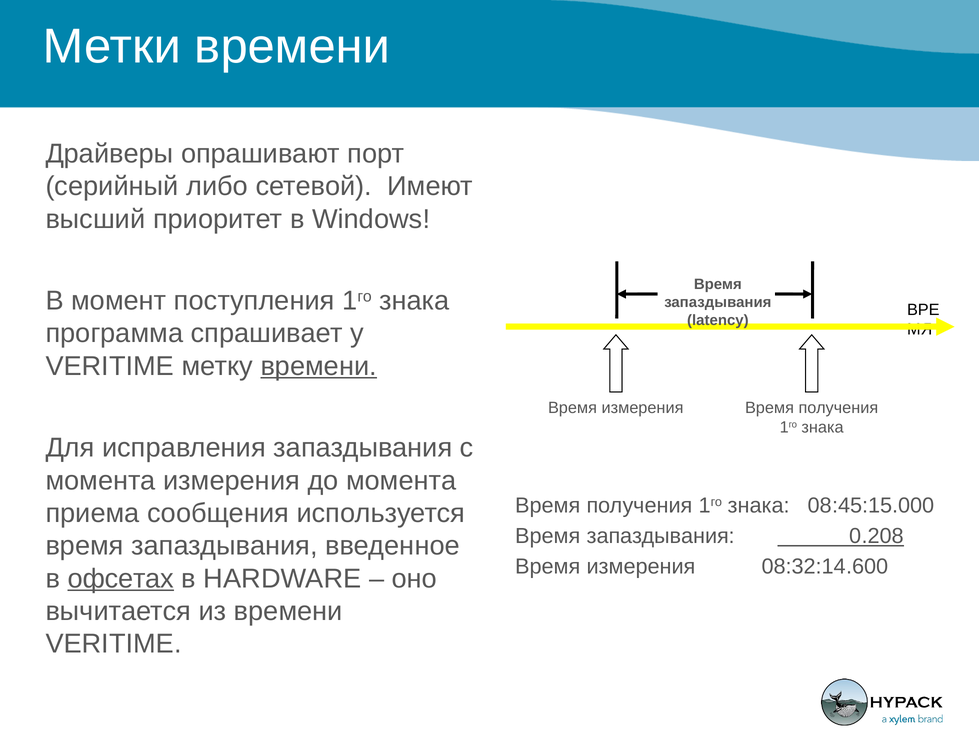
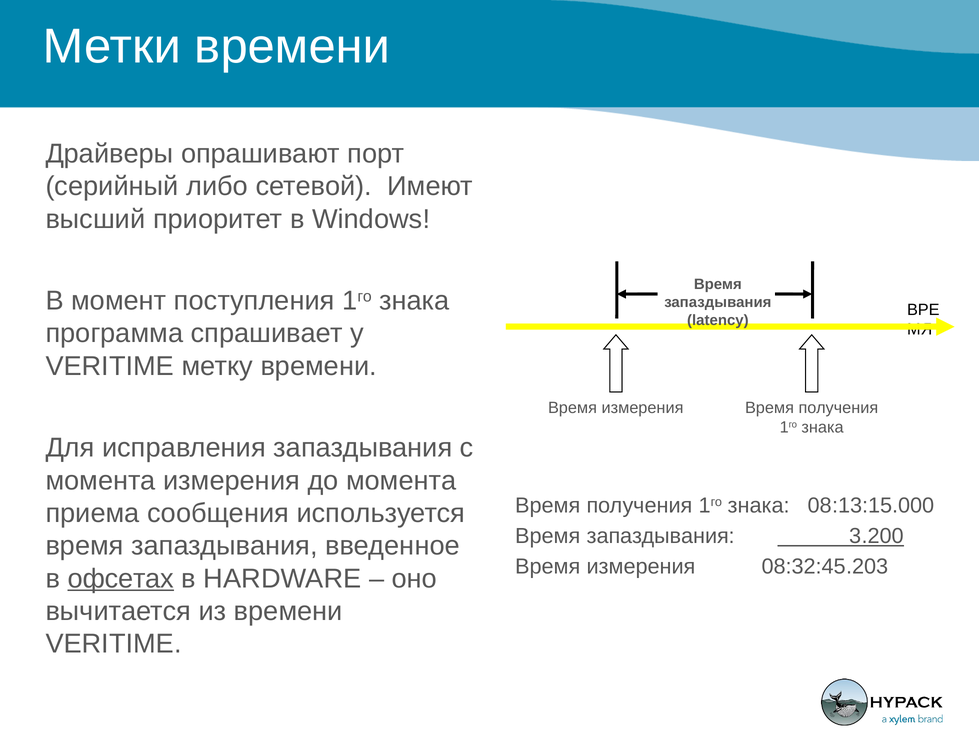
времени underline: present -> none (319, 366)
08:45:15.000: 08:45:15.000 -> 08:13:15.000 (871, 505)
0.208: 0.208 -> 3.200 (877, 535)
08:32:14.600: 08:32:14.600 -> 08:32:45.203 (825, 566)
